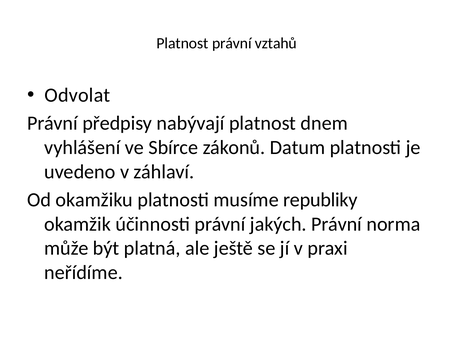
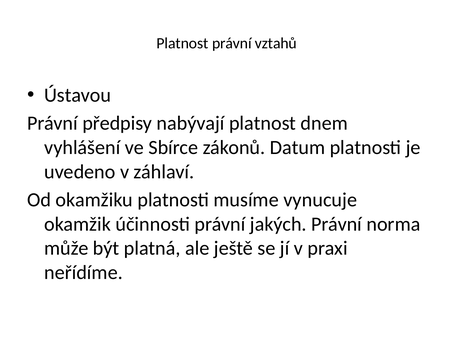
Odvolat: Odvolat -> Ústavou (78, 95)
republiky: republiky -> vynucuje (320, 200)
